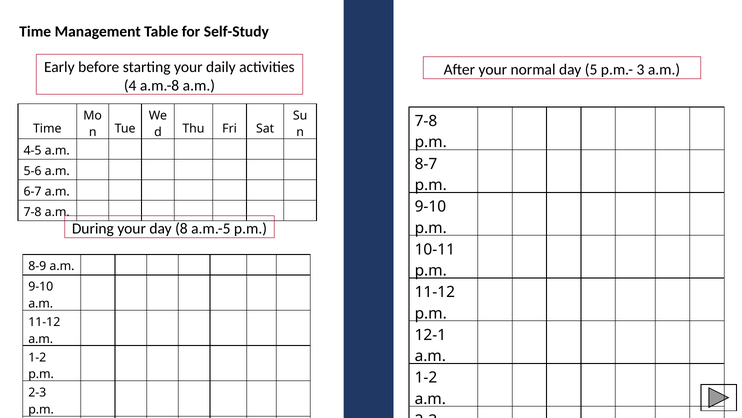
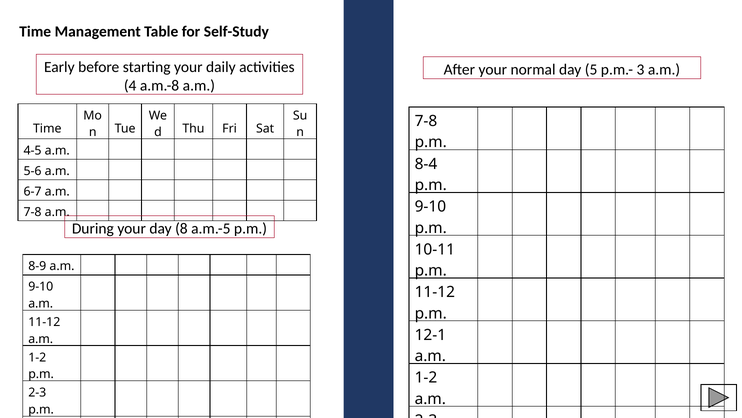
8-7: 8-7 -> 8-4 (426, 164)
